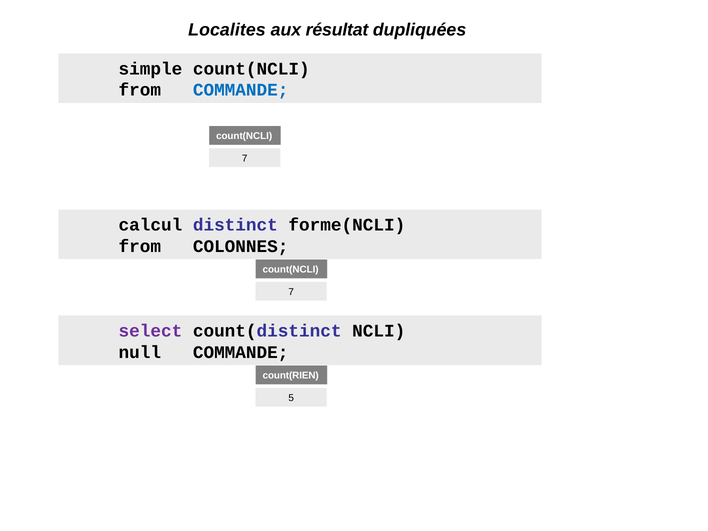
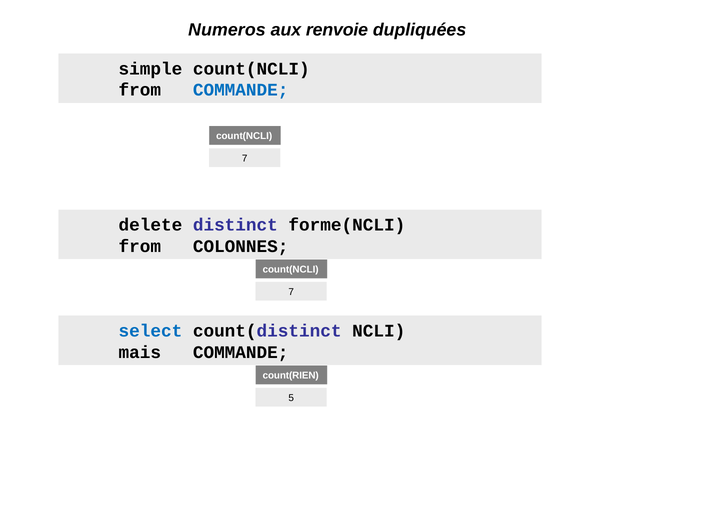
Localites: Localites -> Numeros (227, 30)
résultat: résultat -> renvoie (337, 30)
calcul: calcul -> delete (150, 225)
select colour: purple -> blue (150, 331)
null: null -> mais (140, 352)
